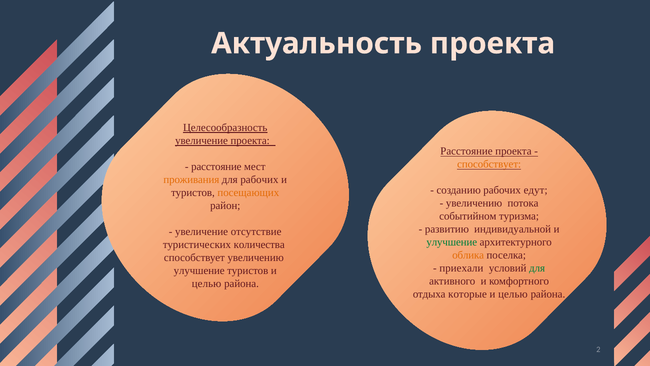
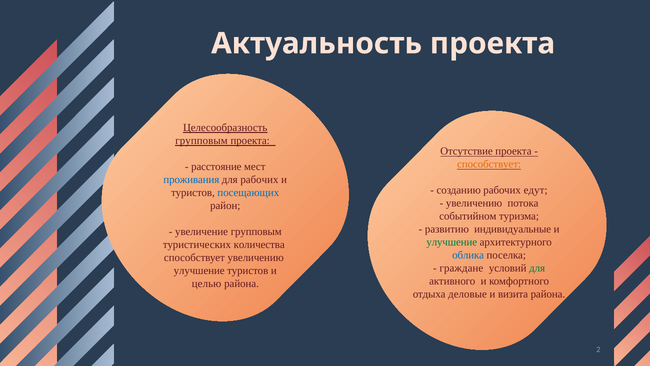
увеличение: увеличение -> групповым (201, 141)
Расстояние: Расстояние -> Отсутствие (467, 151)
проживания colour: orange -> blue (191, 180)
посещающих colour: orange -> blue (248, 193)
индивидуальной: индивидуальной -> индивидуальные (513, 229)
увеличение отсутствие: отсутствие -> групповым (256, 232)
облика colour: orange -> blue (468, 255)
приехали: приехали -> граждане (461, 268)
которые: которые -> деловые (468, 294)
целью: целью -> визита (513, 294)
